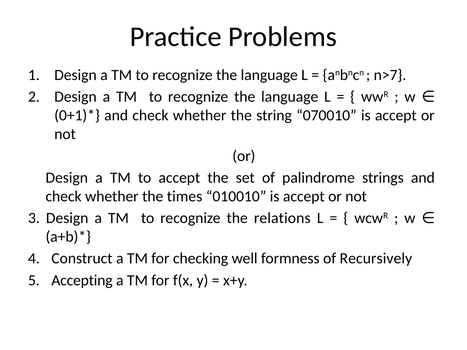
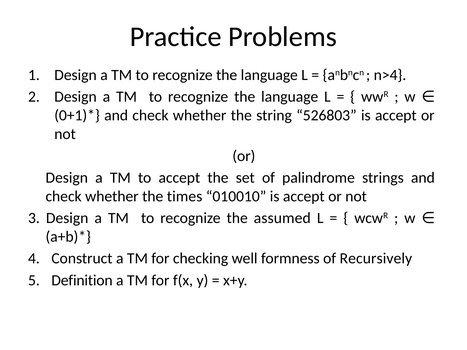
n>7: n>7 -> n>4 (390, 75)
070010: 070010 -> 526803 (326, 116)
relations: relations -> assumed (282, 218)
Accepting: Accepting -> Definition (82, 280)
